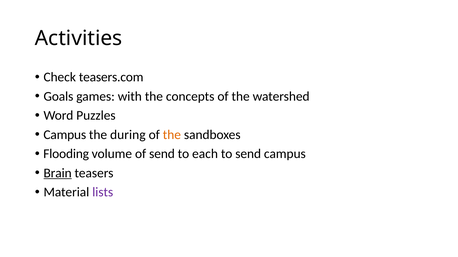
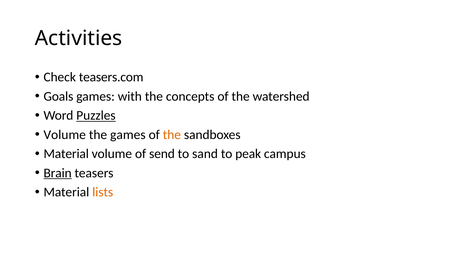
Puzzles underline: none -> present (96, 116)
Campus: Campus -> Volume (65, 135)
the during: during -> games (128, 135)
Flooding: Flooding -> Material (66, 154)
each: each -> sand (205, 154)
to send: send -> peak (248, 154)
lists colour: purple -> orange (103, 193)
